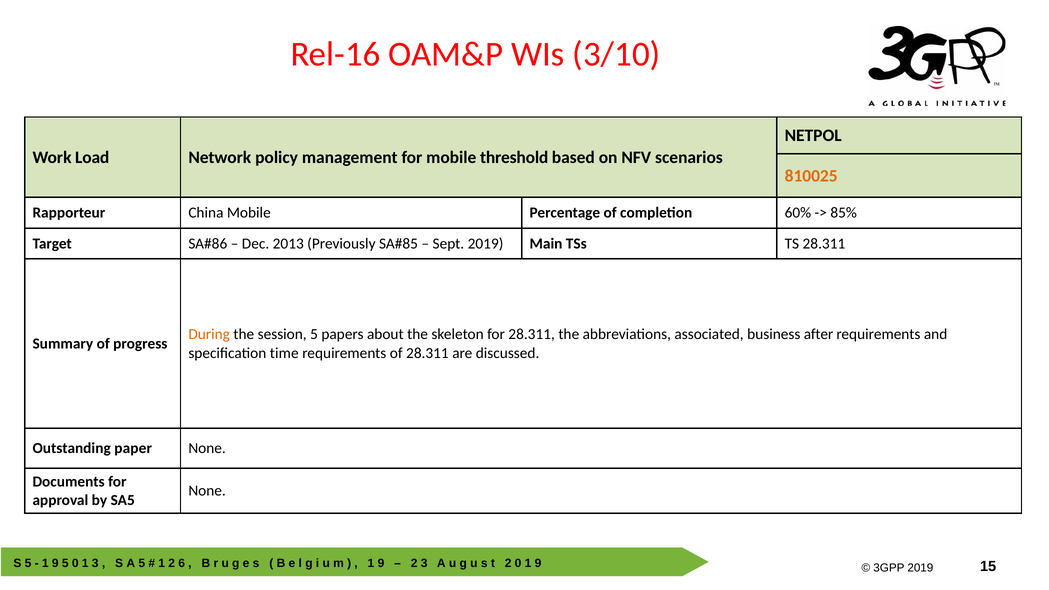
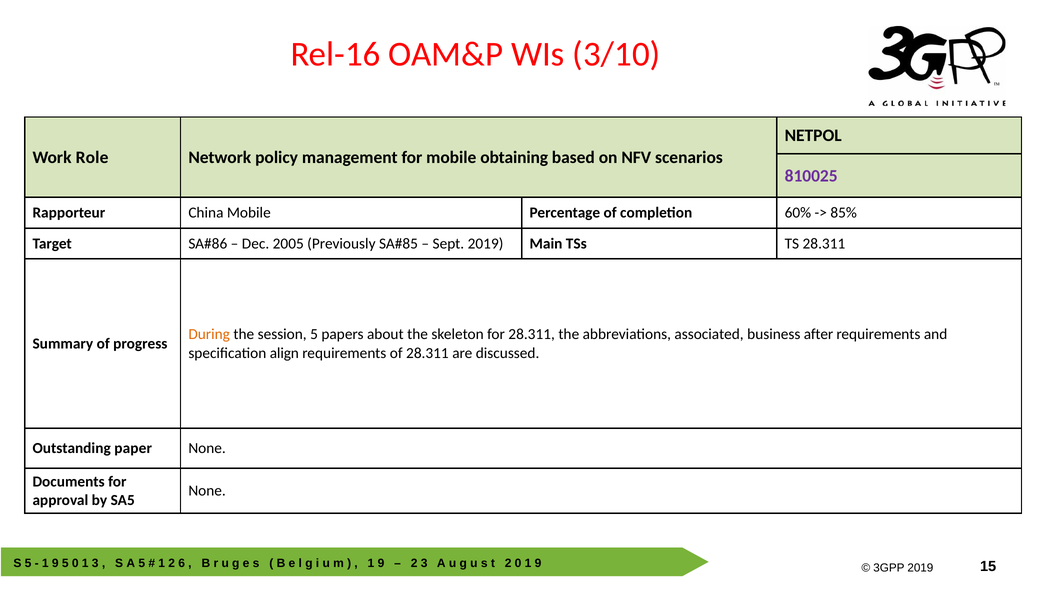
Load: Load -> Role (92, 157)
threshold: threshold -> obtaining (514, 157)
810025 colour: orange -> purple (811, 176)
2013: 2013 -> 2005 (288, 244)
time: time -> align (284, 353)
